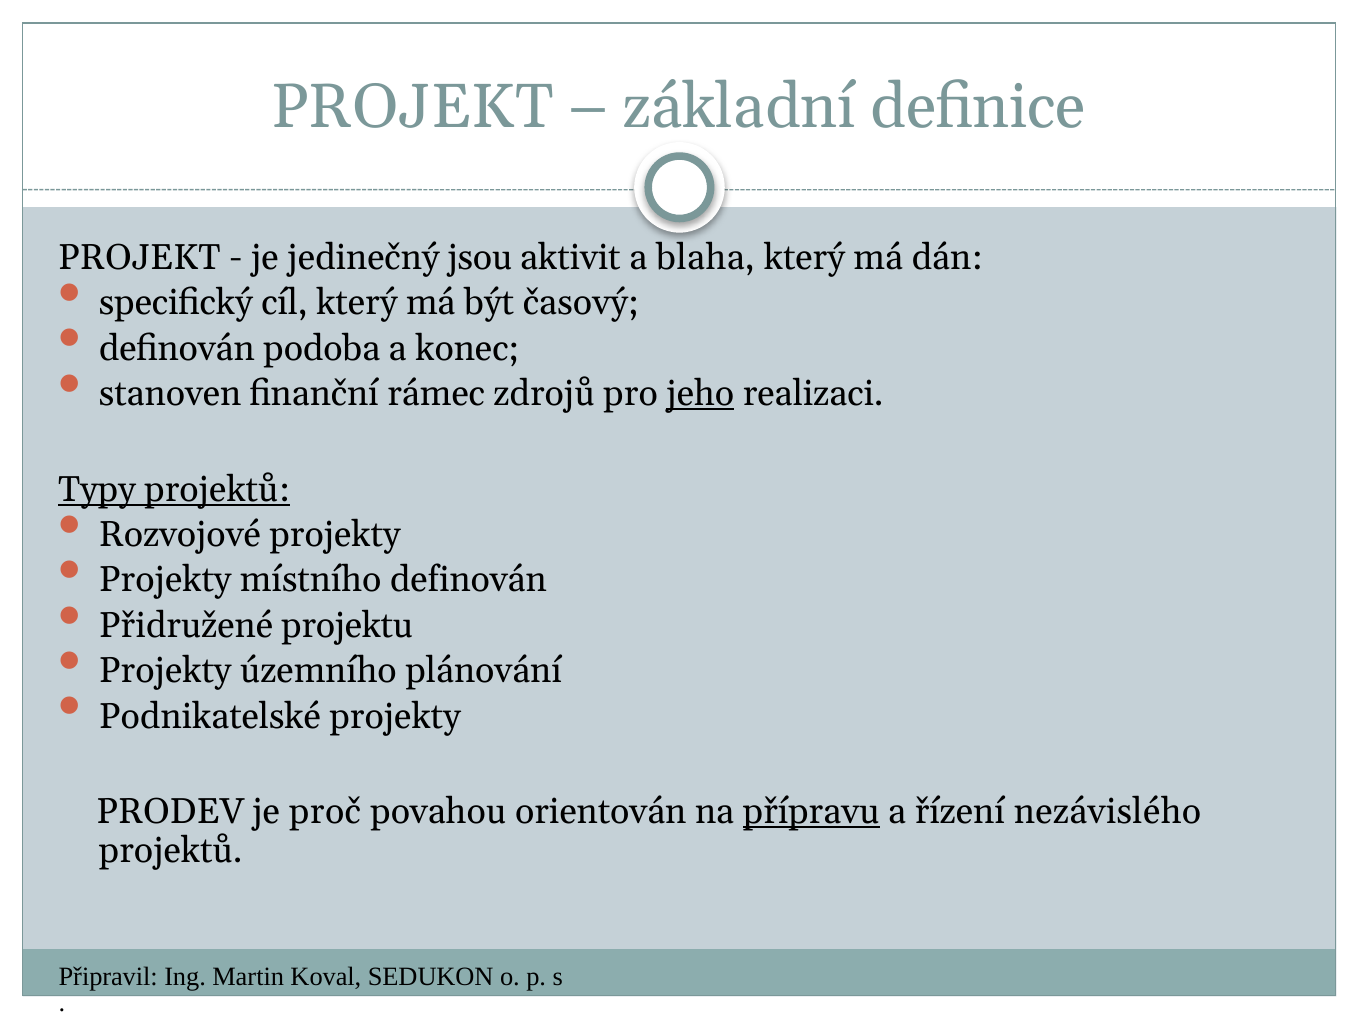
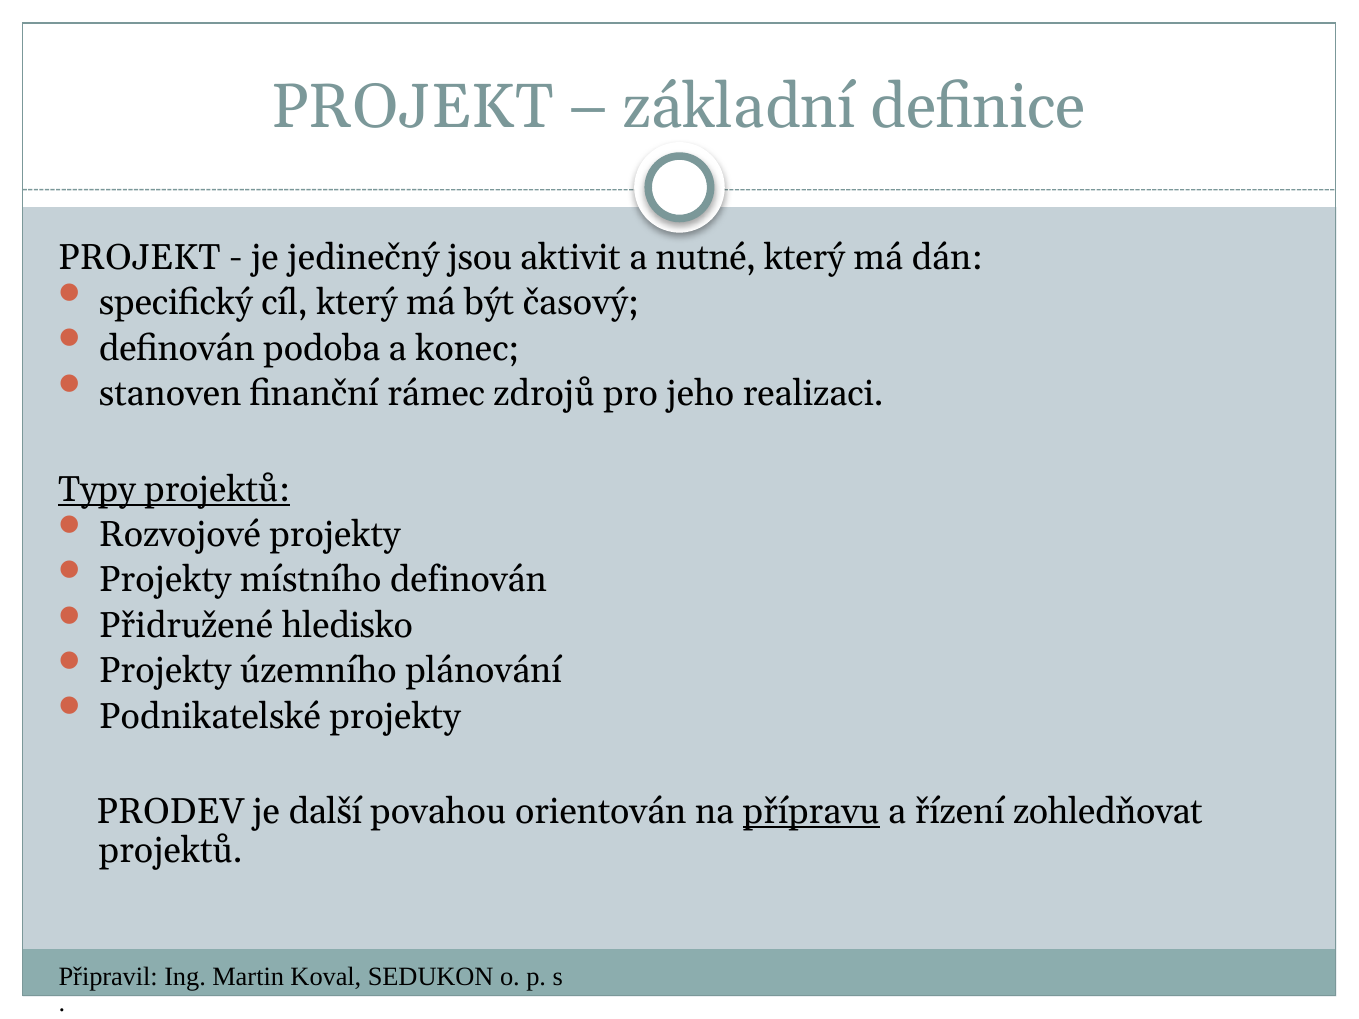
blaha: blaha -> nutné (706, 258)
jeho underline: present -> none (700, 394)
projektu: projektu -> hledisko (347, 626)
proč: proč -> další (325, 812)
nezávislého: nezávislého -> zohledňovat (1108, 812)
